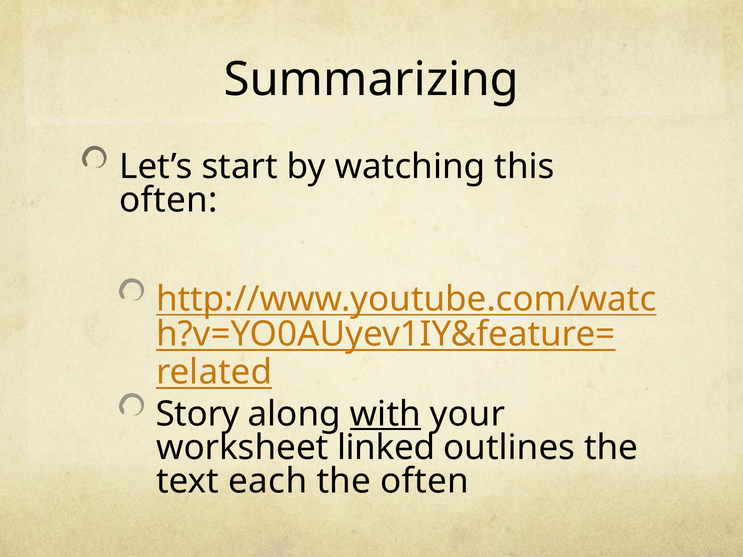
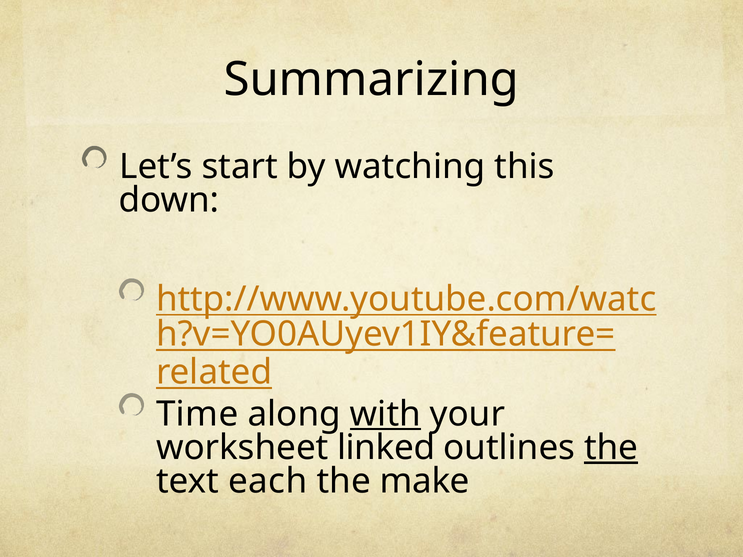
often: often -> down (169, 200)
Story: Story -> Time (197, 414)
the underline: none -> present (611, 448)
the often: often -> make (425, 481)
